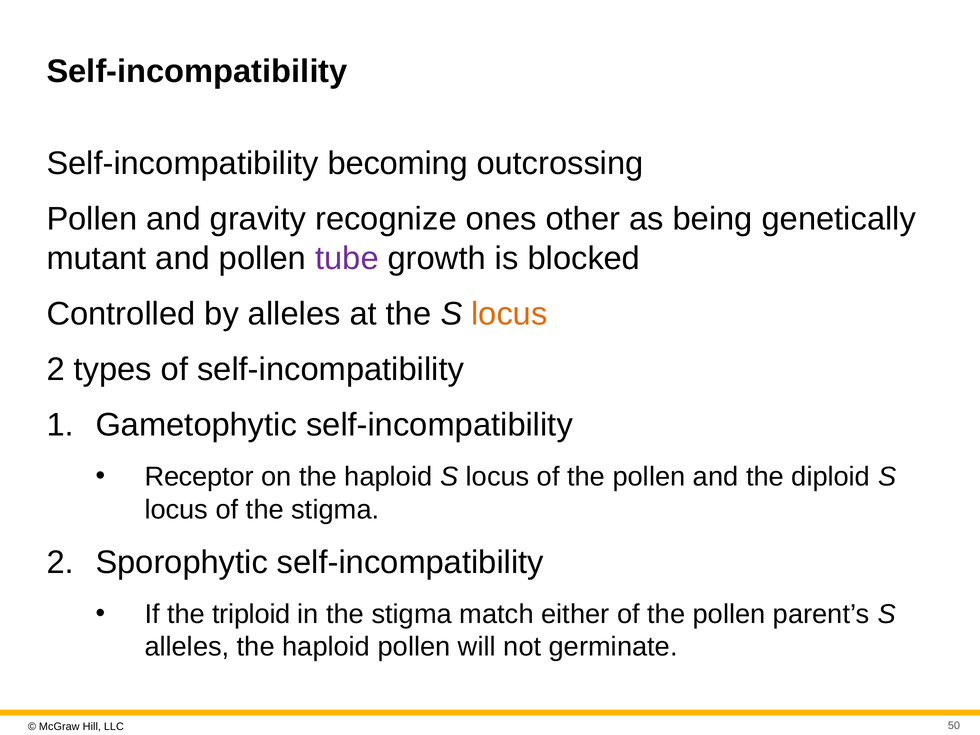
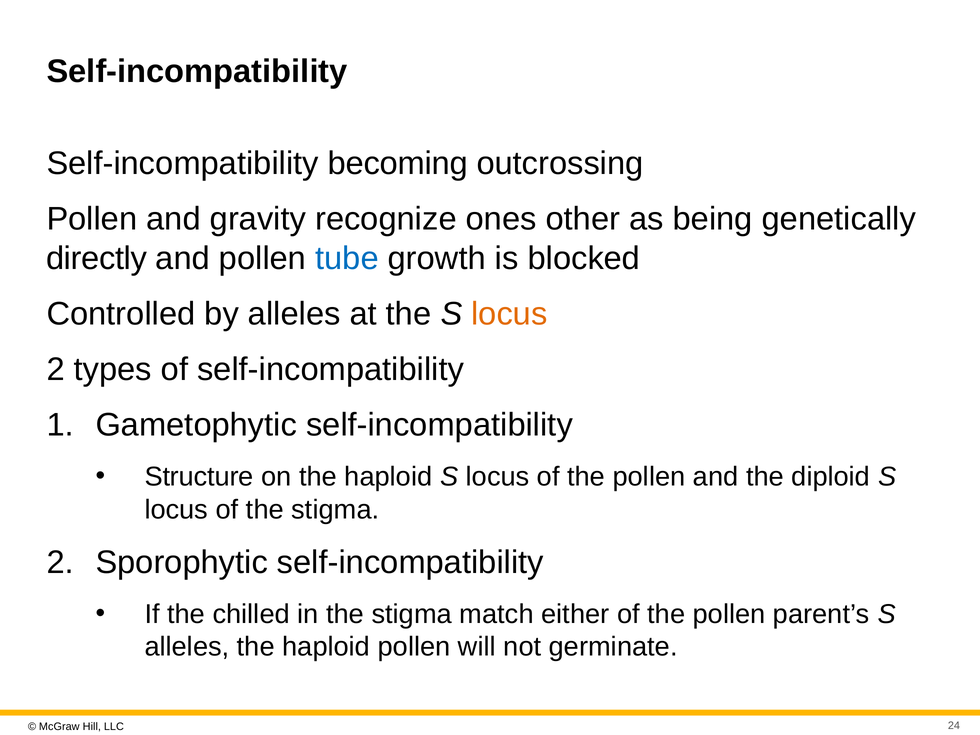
mutant: mutant -> directly (97, 258)
tube colour: purple -> blue (347, 258)
Receptor: Receptor -> Structure (199, 477)
triploid: triploid -> chilled (251, 614)
50: 50 -> 24 (954, 726)
